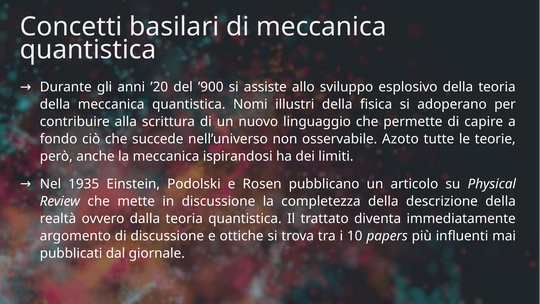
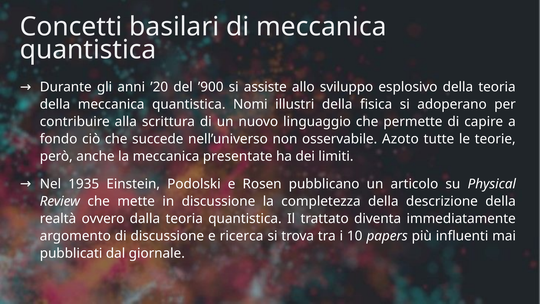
ispirandosi: ispirandosi -> presentate (238, 156)
ottiche: ottiche -> ricerca (242, 236)
